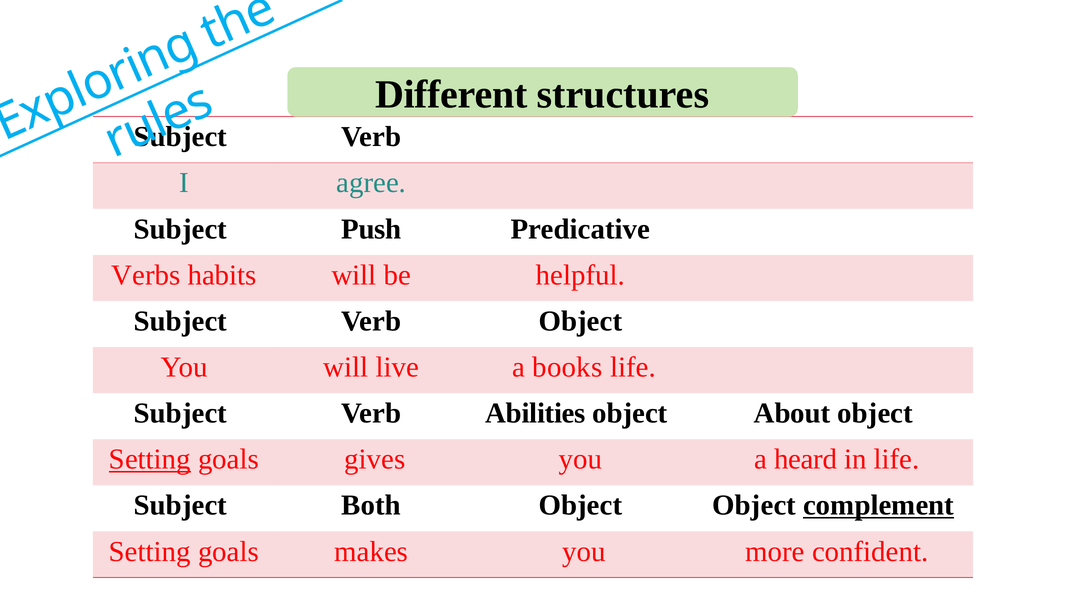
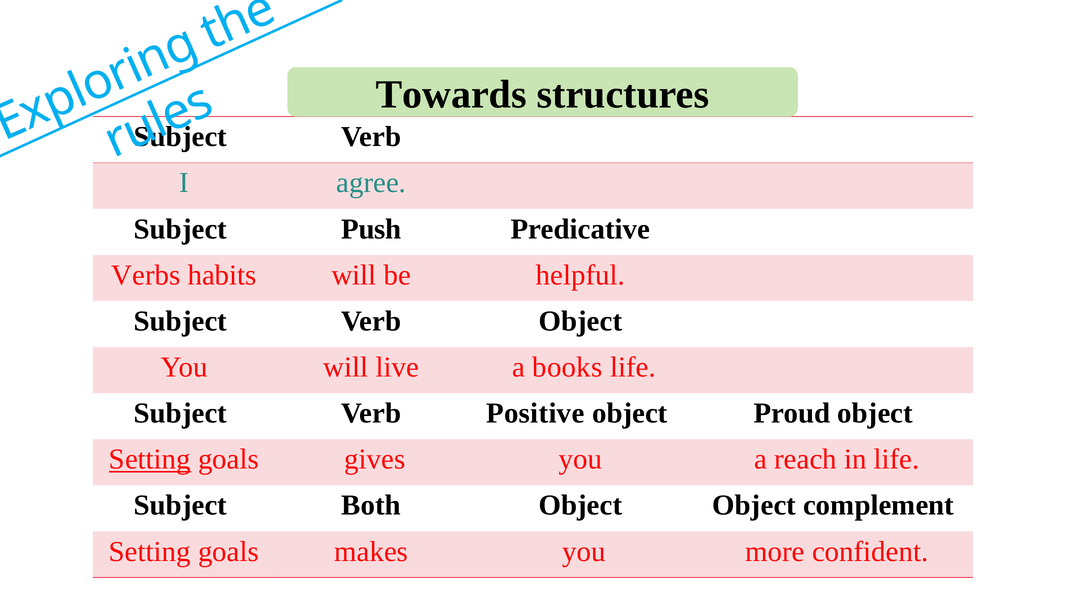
Different: Different -> Towards (451, 95)
Abilities: Abilities -> Positive (535, 413)
About: About -> Proud (792, 413)
heard: heard -> reach (806, 460)
complement underline: present -> none (879, 506)
